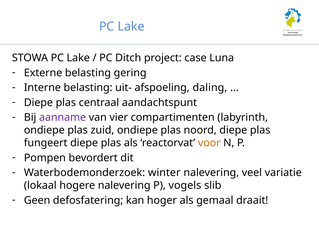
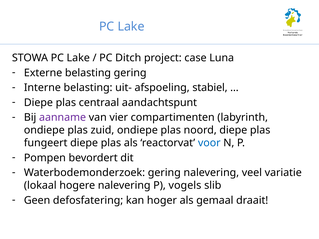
daling: daling -> stabiel (210, 88)
voor colour: orange -> blue (209, 143)
Waterbodemonderzoek winter: winter -> gering (164, 173)
